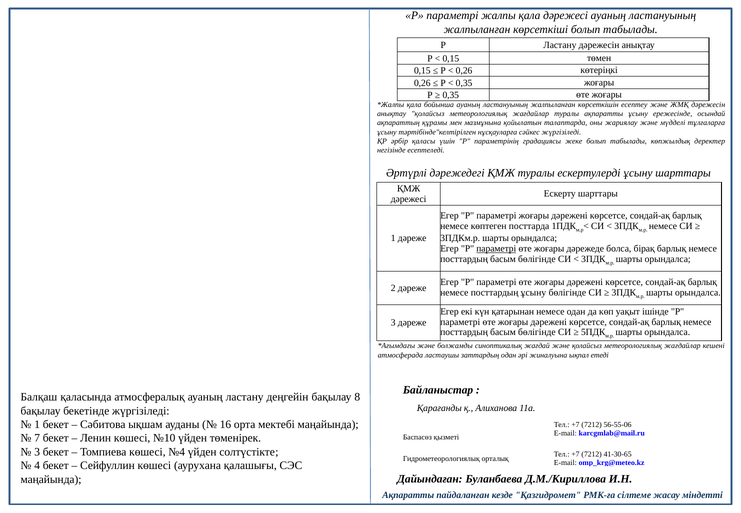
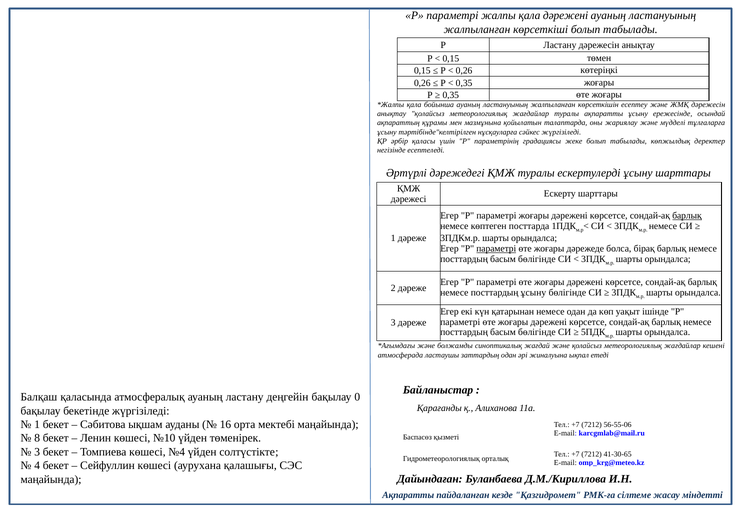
қала дәрежесі: дәрежесі -> дәрежені (566, 16)
барлық underline: none -> present (687, 216)
8: 8 -> 0 (357, 397)
7: 7 -> 8 (37, 438)
